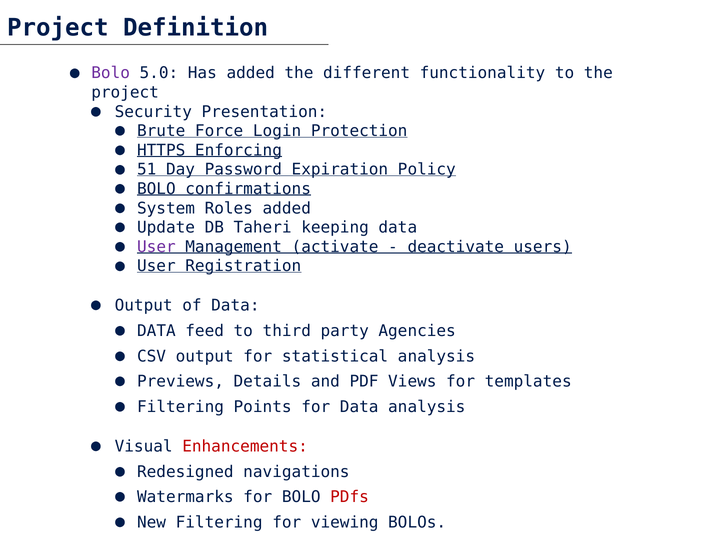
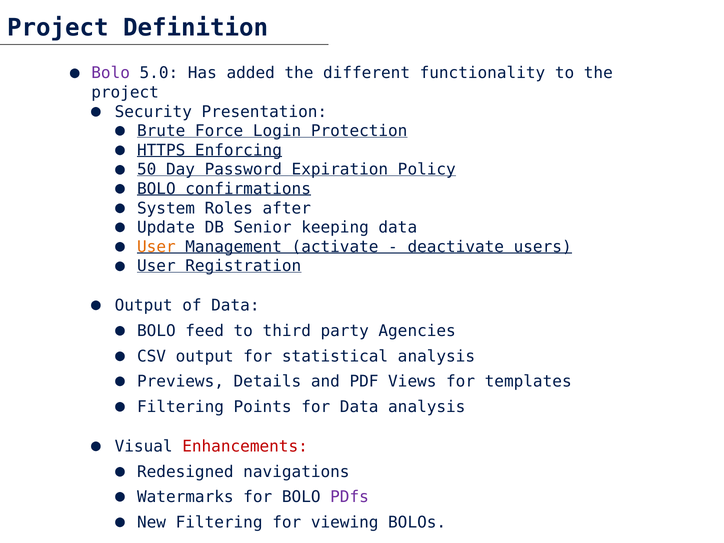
51: 51 -> 50 (147, 170)
Roles added: added -> after (287, 208)
Taheri: Taheri -> Senior (263, 228)
User colour: purple -> orange (156, 247)
DATA: DATA -> BOLO (156, 331)
PDfs colour: red -> purple (350, 497)
